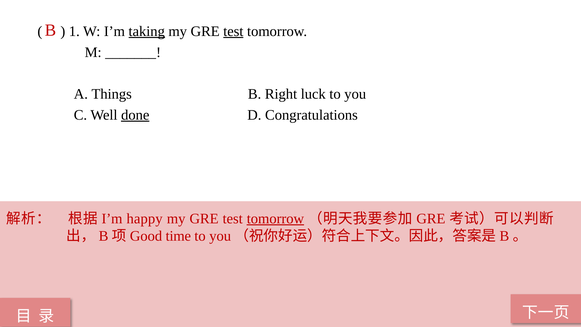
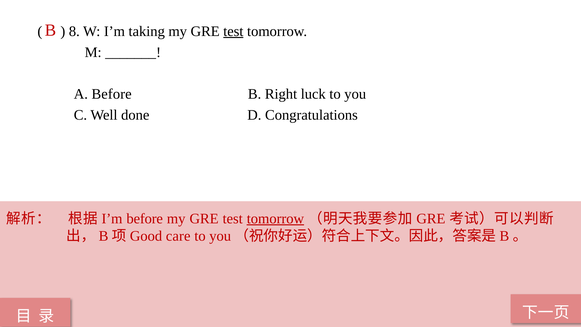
1: 1 -> 8 (74, 31)
taking underline: present -> none (147, 31)
A Things: Things -> Before (112, 94)
done underline: present -> none (135, 115)
I’m happy: happy -> before (145, 219)
time: time -> care (178, 236)
